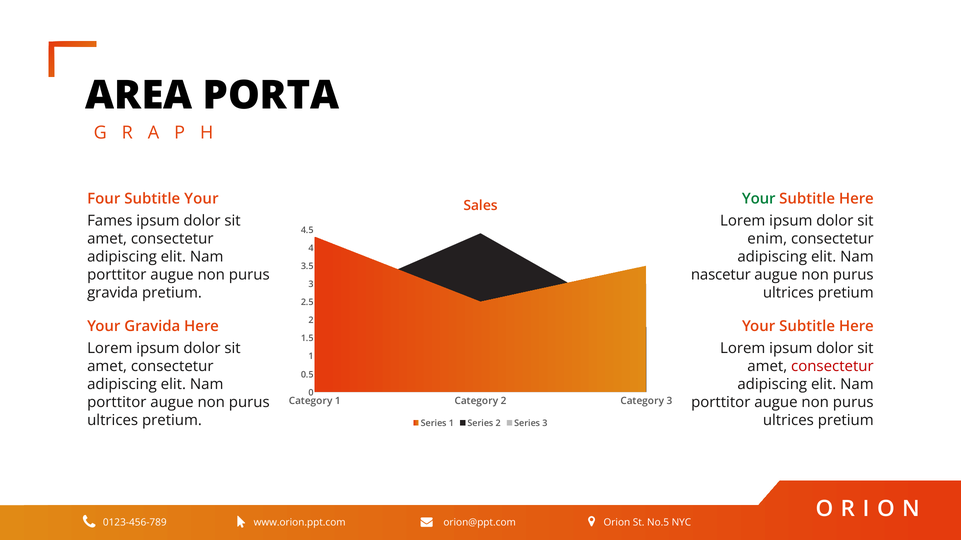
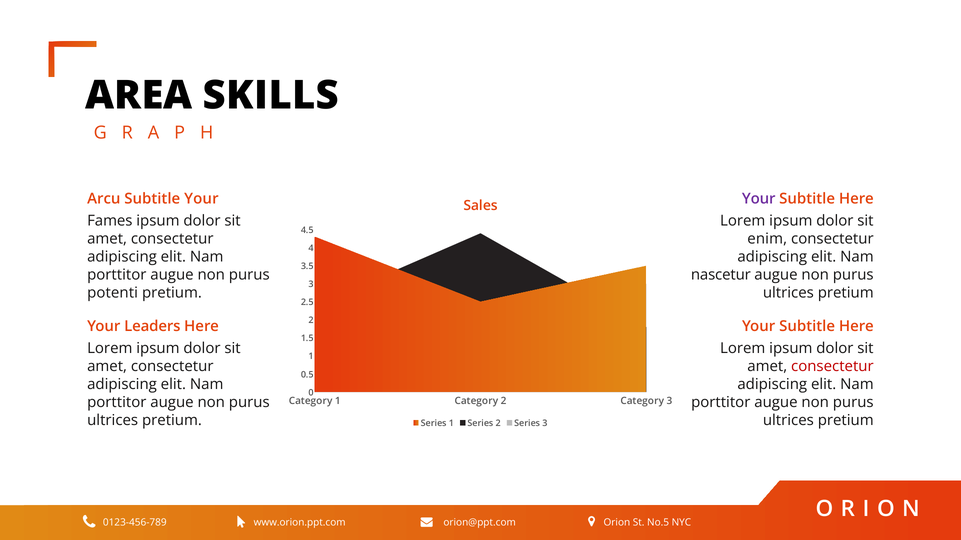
PORTA: PORTA -> SKILLS (271, 95)
Four: Four -> Arcu (104, 199)
Your colour: green -> purple (759, 199)
gravida: gravida -> potenti (113, 293)
Your Gravida: Gravida -> Leaders (152, 327)
